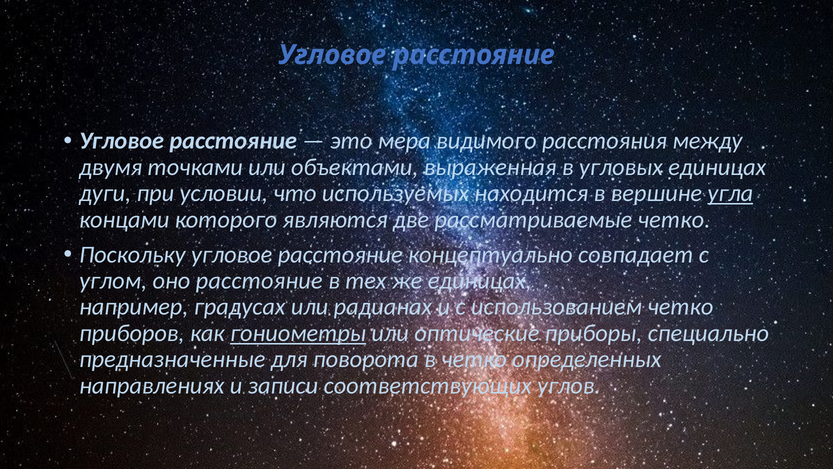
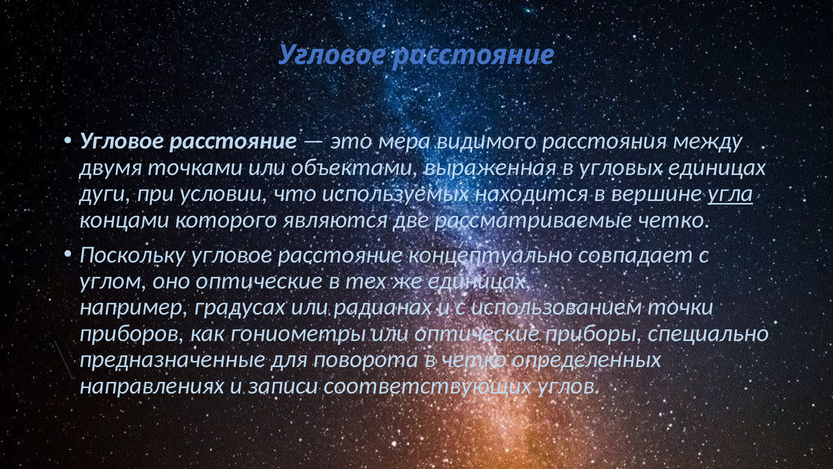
оно расстояние: расстояние -> оптические (259, 280)
использованием четко: четко -> точки (681, 307)
гониометры underline: present -> none (298, 333)
